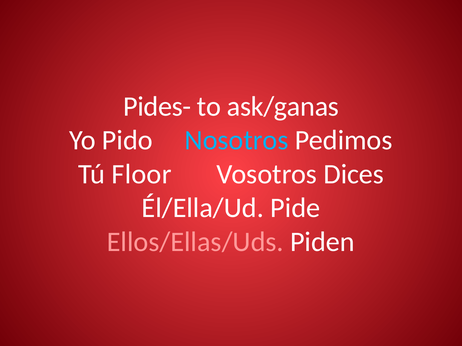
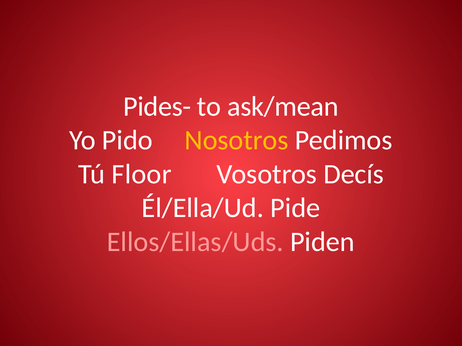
ask/ganas: ask/ganas -> ask/mean (283, 107)
Nosotros colour: light blue -> yellow (237, 141)
Dices: Dices -> Decís (354, 174)
